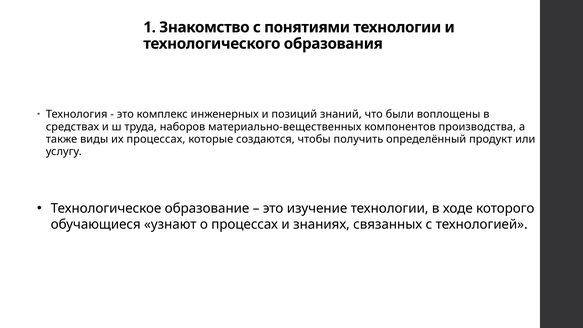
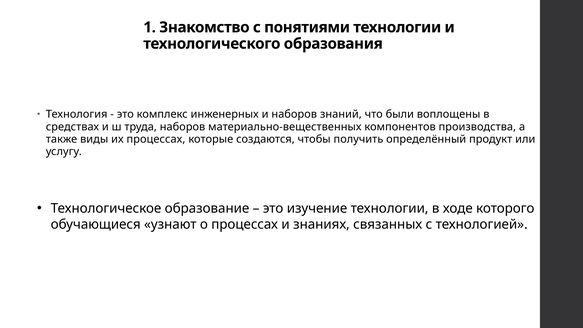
и позиций: позиций -> наборов (294, 114)
